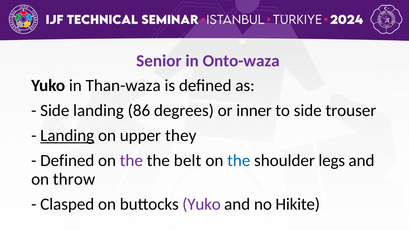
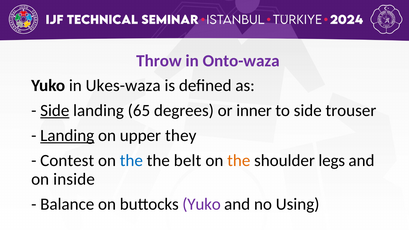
Senior: Senior -> Throw (159, 61)
Than-waza: Than-waza -> Ukes-waza (123, 86)
Side underline: none -> present (55, 111)
86: 86 -> 65 (139, 111)
Defined: Defined -> Contest (67, 160)
the colour: purple -> blue (131, 160)
the colour: blue -> orange (239, 160)
throw: throw -> inside (74, 179)
Clasped: Clasped -> Balance (67, 204)
Hikite: Hikite -> Using (298, 204)
